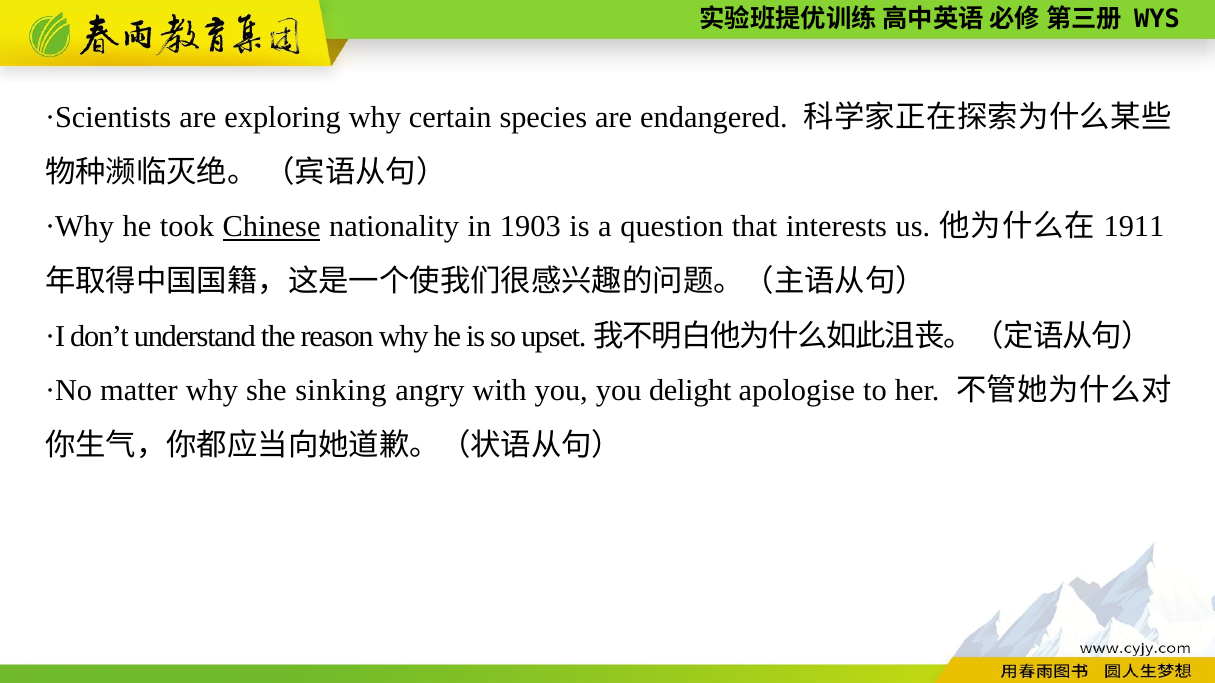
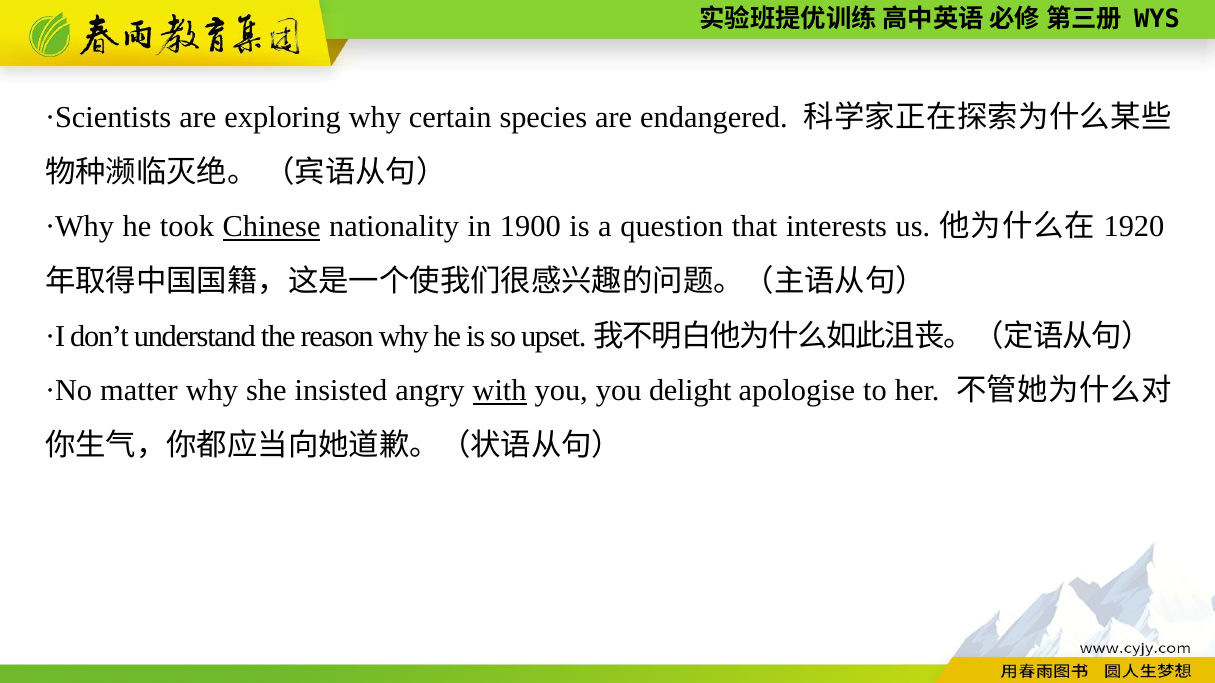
1903: 1903 -> 1900 (530, 227)
1911: 1911 -> 1920 (1134, 227)
sinking: sinking -> insisted (341, 391)
with underline: none -> present (500, 391)
